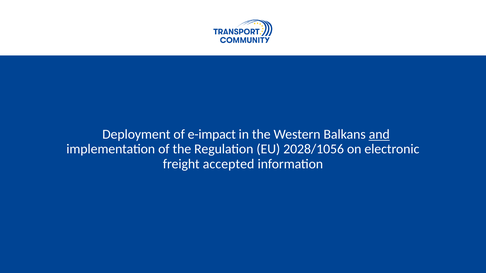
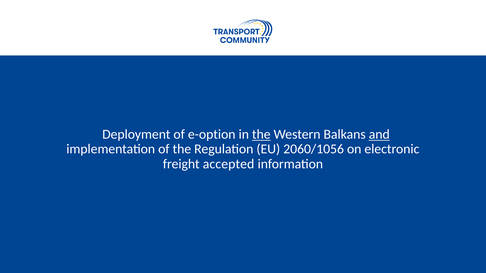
e-impact: e-impact -> e-option (212, 135)
the underline: none -> present (261, 135)
2028/1056: 2028/1056 -> 2060/1056 (314, 149)
